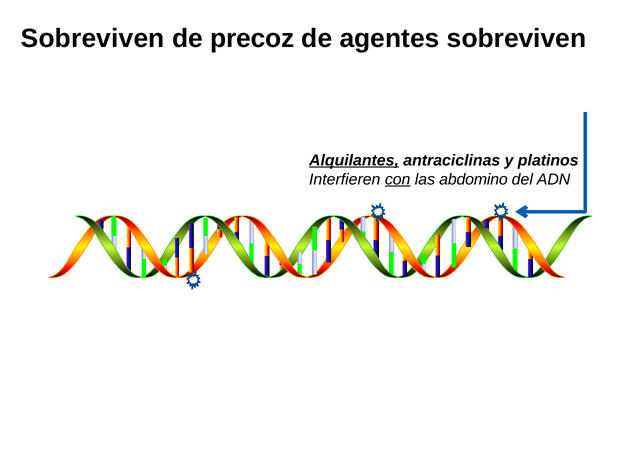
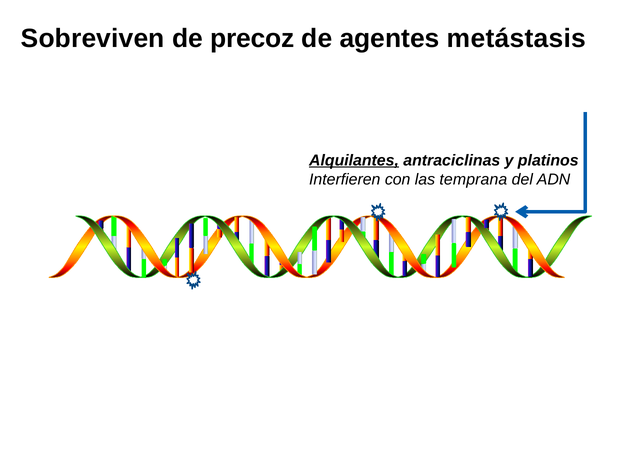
agentes sobreviven: sobreviven -> metástasis (516, 39)
con underline: present -> none (398, 179)
abdomino: abdomino -> temprana (473, 179)
